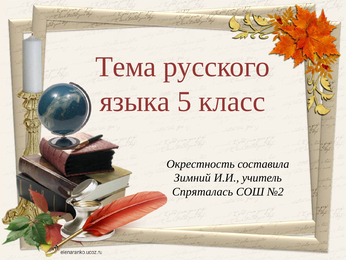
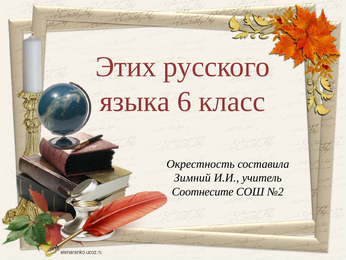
Тема: Тема -> Этих (126, 67)
5: 5 -> 6 (184, 101)
Спряталась: Спряталась -> Соотнесите (203, 191)
